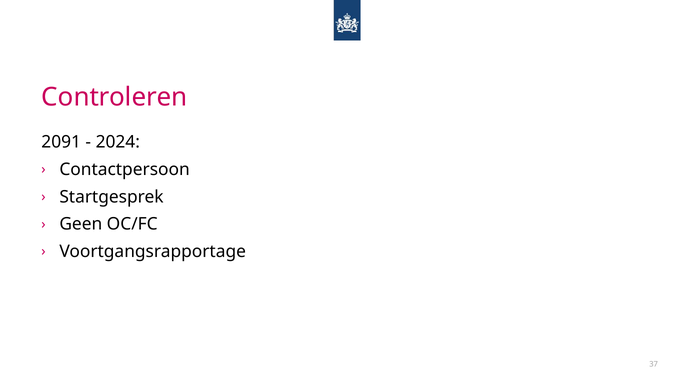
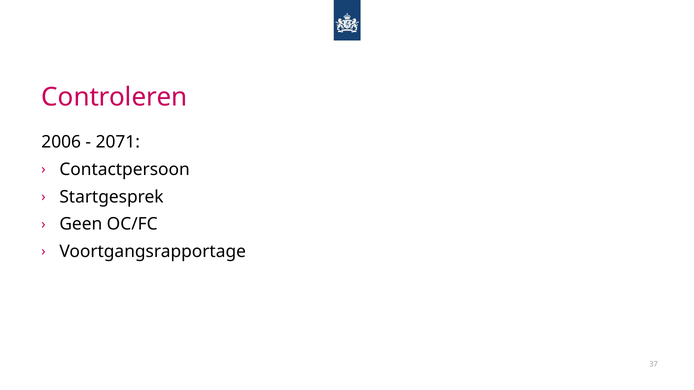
2091: 2091 -> 2006 (61, 142)
2024: 2024 -> 2071 (118, 142)
